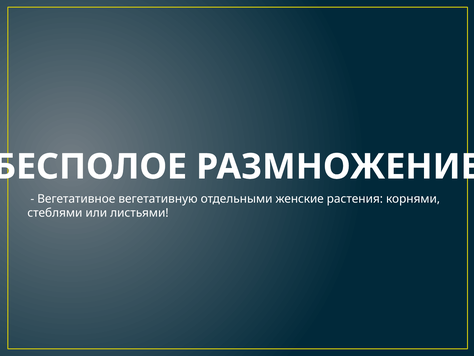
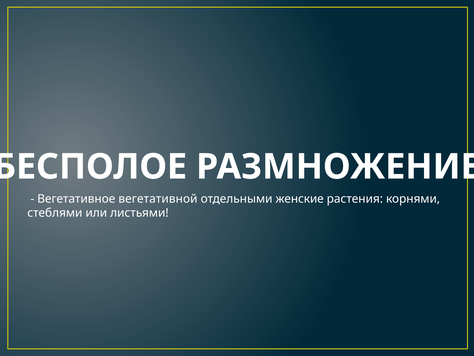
вегетативную: вегетативную -> вегетативной (158, 199)
